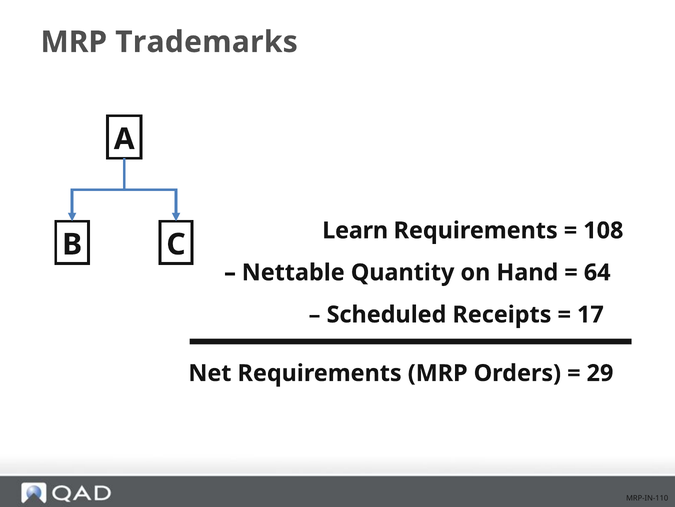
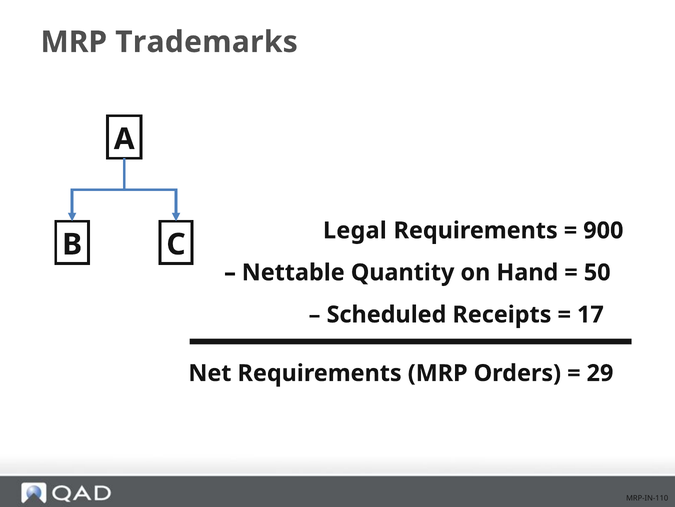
Learn: Learn -> Legal (355, 230)
108: 108 -> 900 (603, 230)
64: 64 -> 50 (597, 272)
